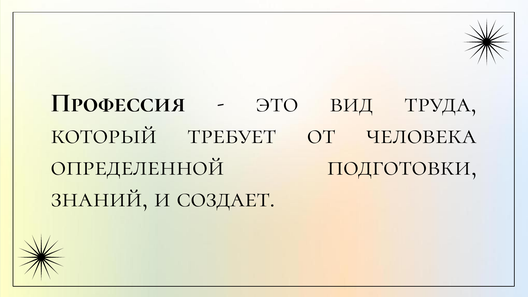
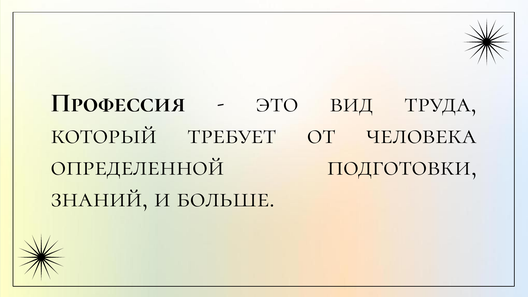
создает: создает -> больше (226, 198)
